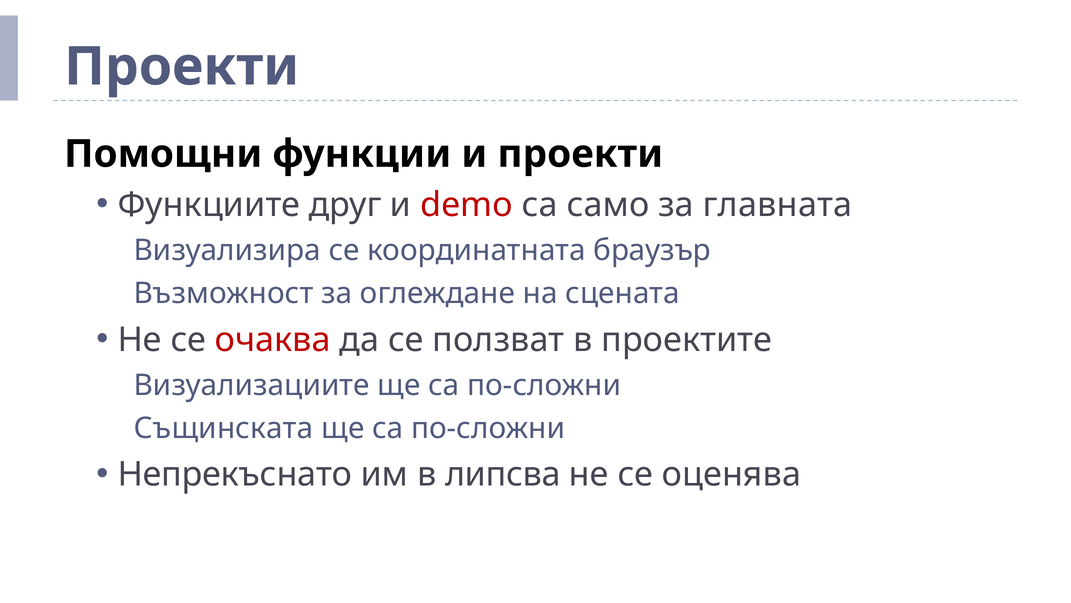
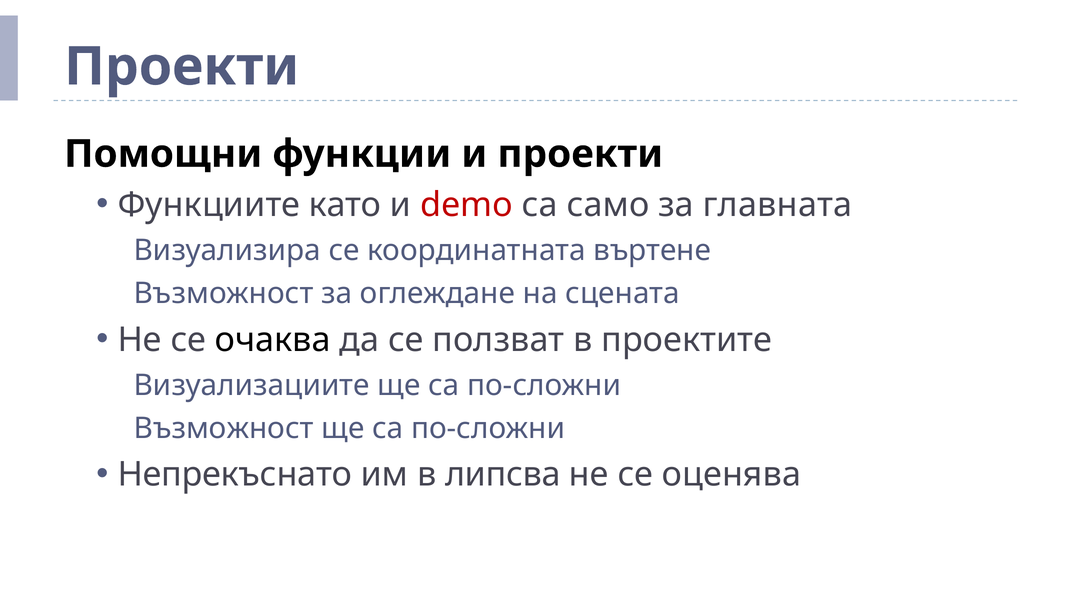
друг: друг -> като (345, 205)
браузър: браузър -> въртене (652, 250)
очаква colour: red -> black (273, 339)
Същинската: Същинската -> Възможност (224, 428)
